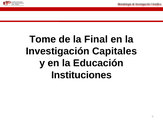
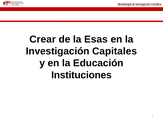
Tome: Tome -> Crear (43, 39)
Final: Final -> Esas (96, 39)
